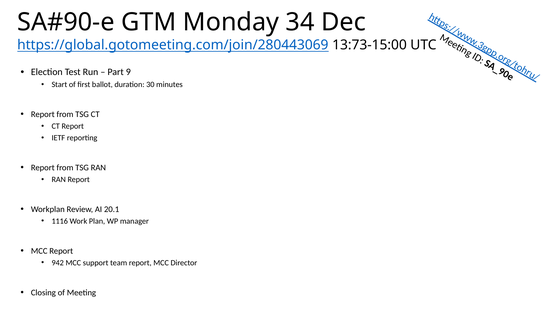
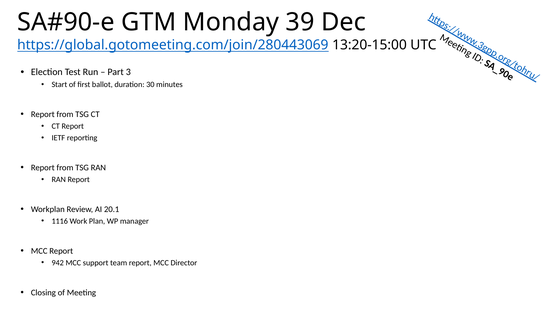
34: 34 -> 39 (300, 22)
13:73-15:00: 13:73-15:00 -> 13:20-15:00 (369, 45)
Part 9: 9 -> 3 (128, 72)
